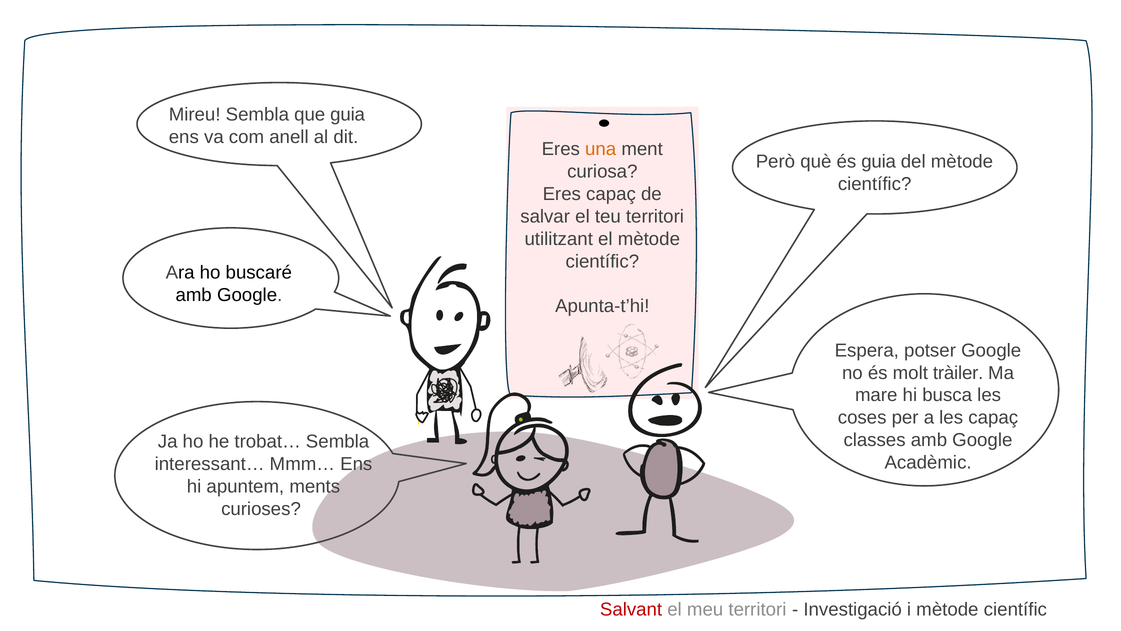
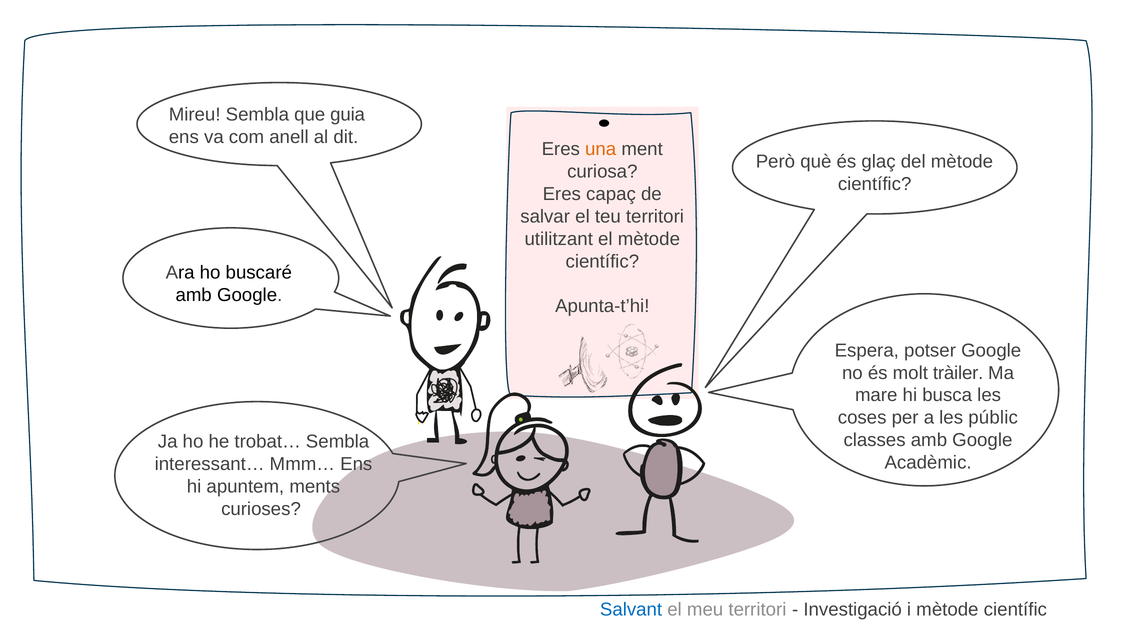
és guia: guia -> glaç (879, 161)
les capaç: capaç -> públic (993, 417)
Salvant colour: red -> blue (631, 609)
